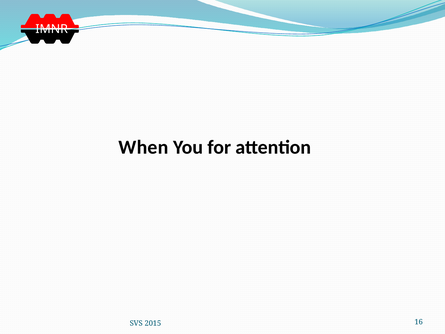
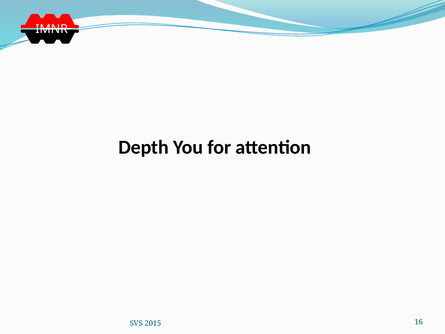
When: When -> Depth (144, 147)
